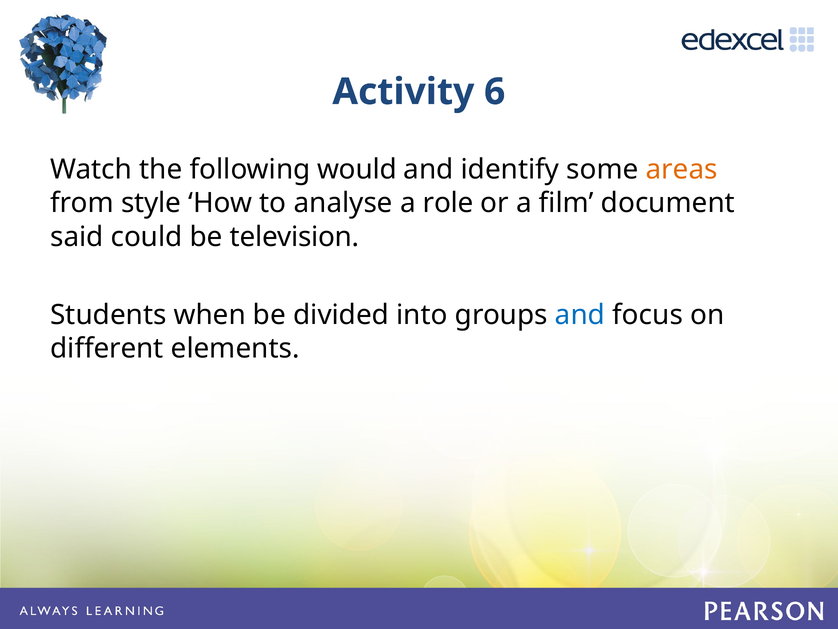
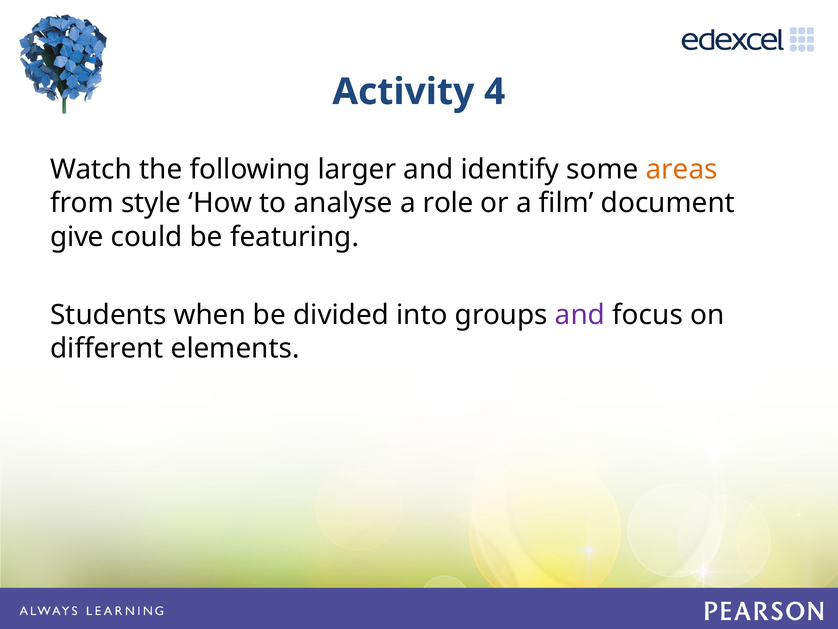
6: 6 -> 4 (495, 92)
would: would -> larger (357, 170)
said: said -> give (77, 237)
television: television -> featuring (295, 237)
and colour: blue -> purple (580, 315)
